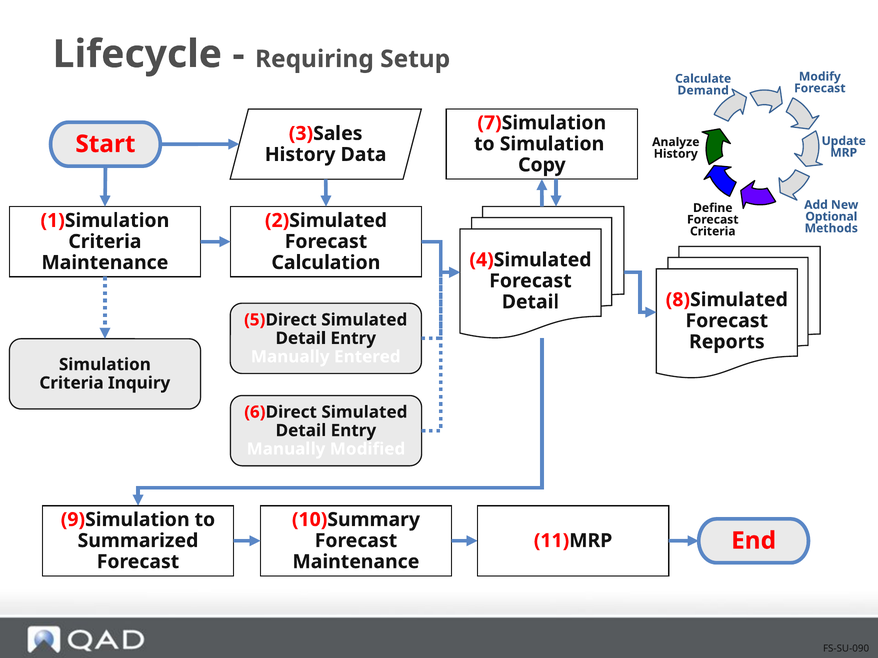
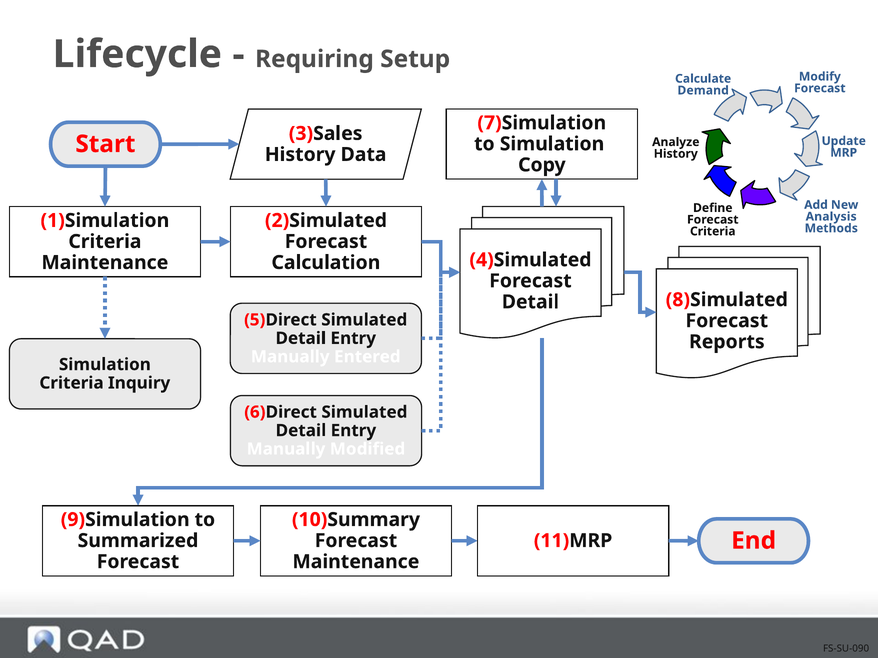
Optional: Optional -> Analysis (831, 217)
